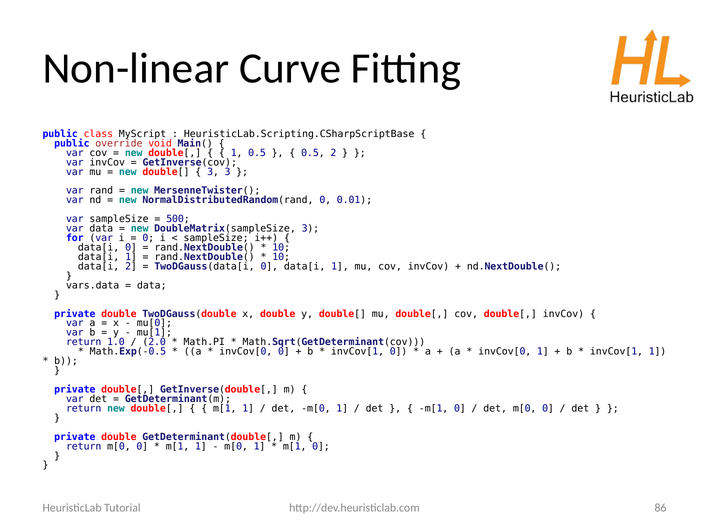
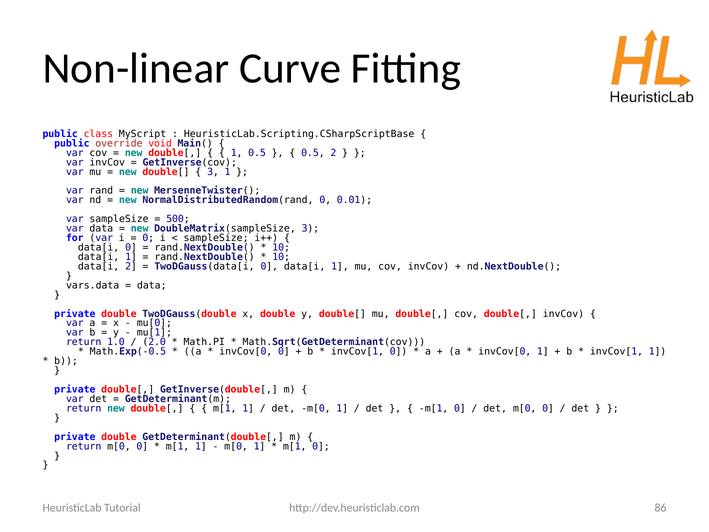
3 3: 3 -> 1 (228, 172)
